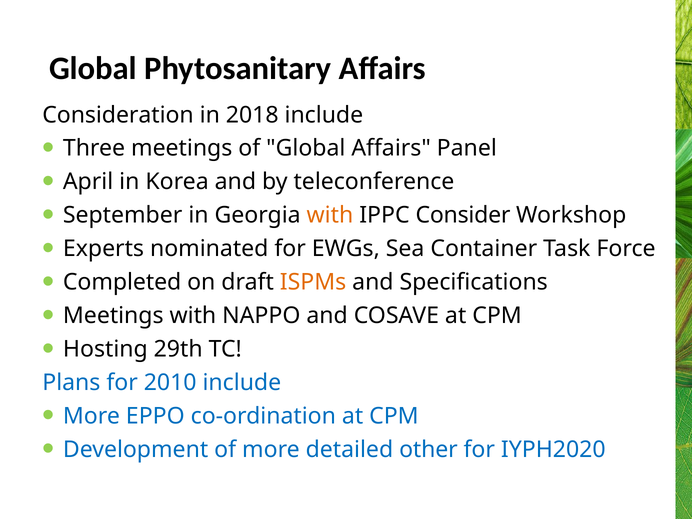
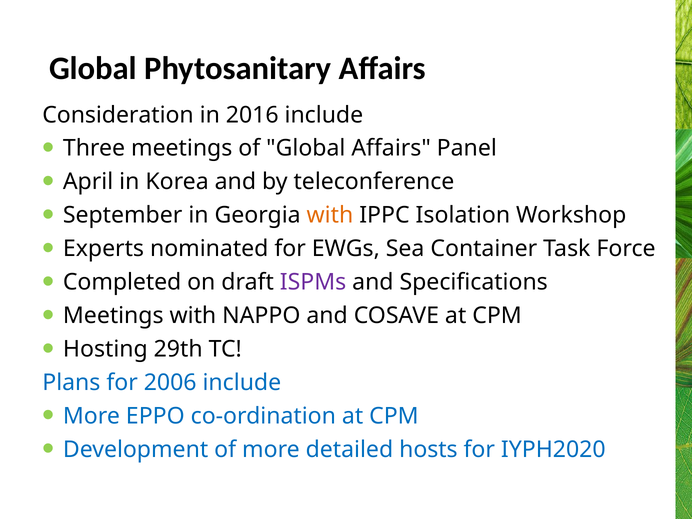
2018: 2018 -> 2016 (252, 115)
Consider: Consider -> Isolation (463, 215)
ISPMs colour: orange -> purple (313, 282)
2010: 2010 -> 2006 (170, 383)
other: other -> hosts (428, 449)
